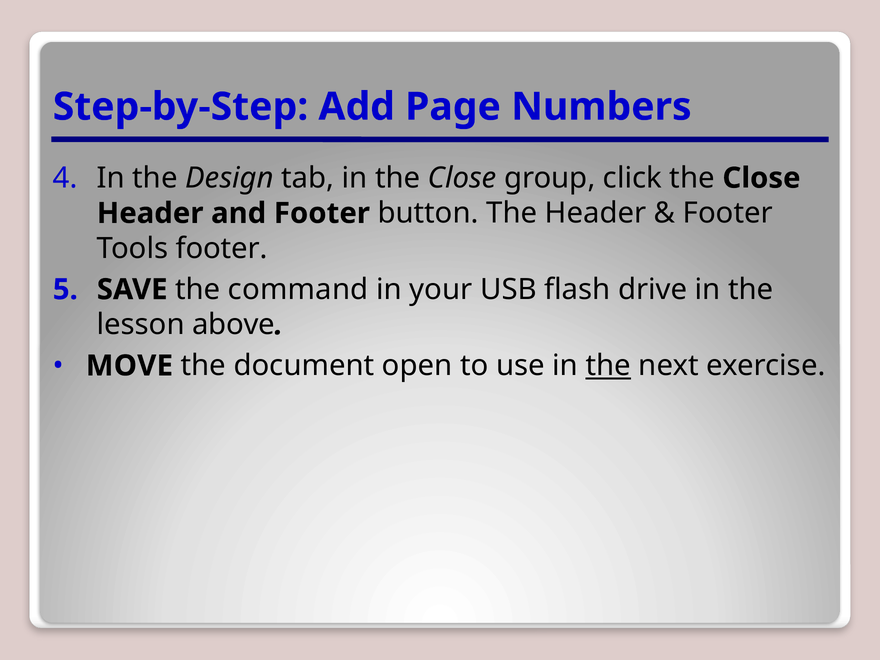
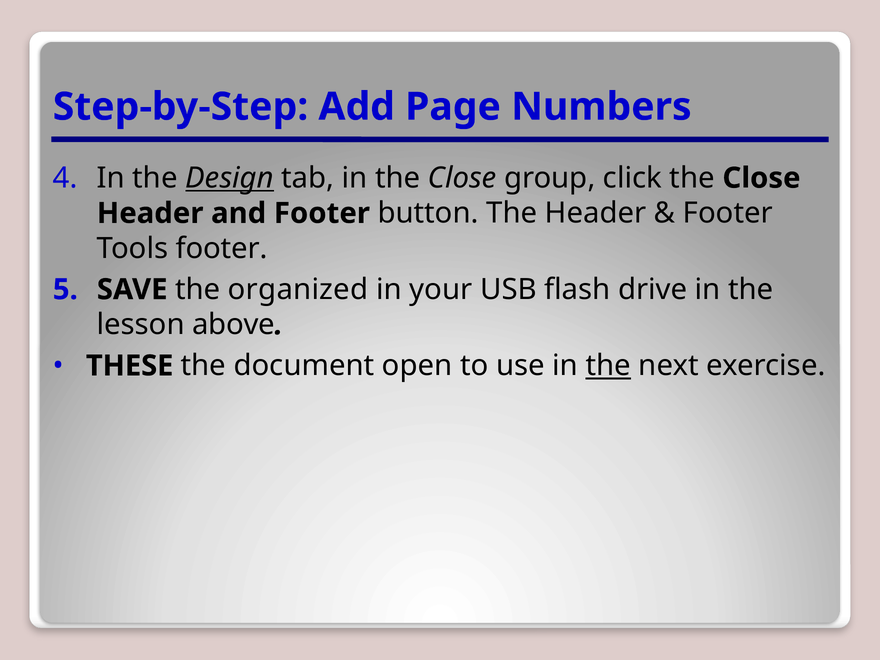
Design underline: none -> present (230, 178)
command: command -> organized (298, 290)
MOVE: MOVE -> THESE (130, 366)
